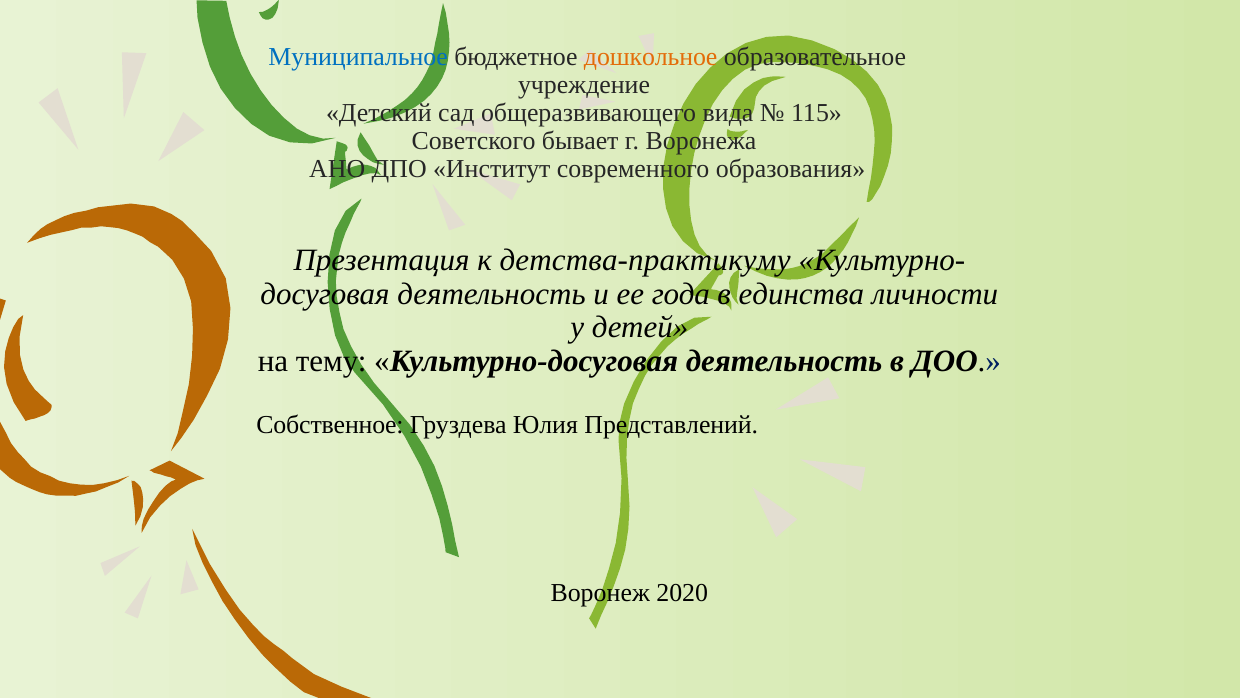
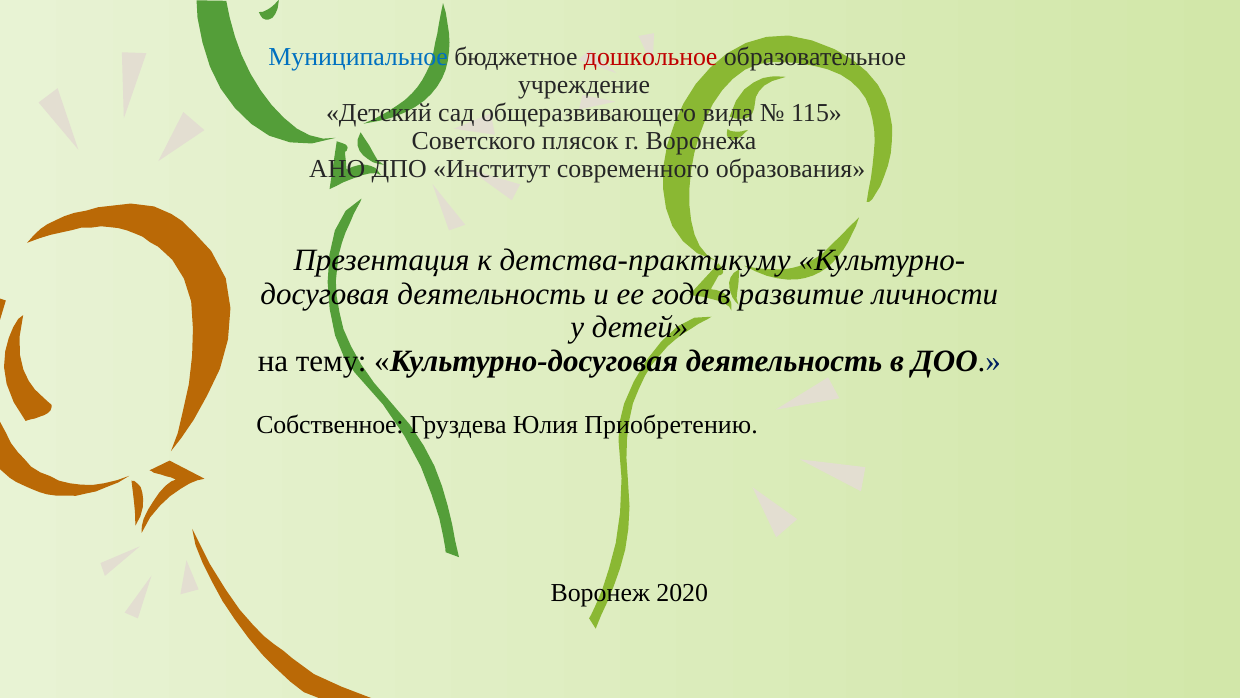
дошкольное colour: orange -> red (651, 57)
бывает: бывает -> плясок (580, 141)
единства: единства -> развитие (801, 294)
Представлений: Представлений -> Приобретению (671, 425)
